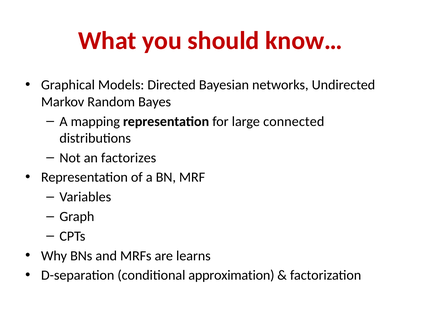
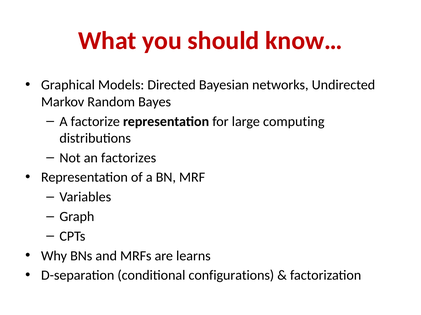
mapping: mapping -> factorize (95, 122)
connected: connected -> computing (294, 122)
approximation: approximation -> configurations (231, 276)
